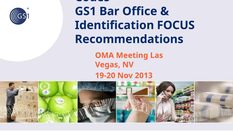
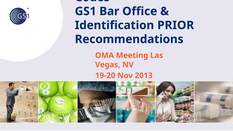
FOCUS: FOCUS -> PRIOR (176, 25)
